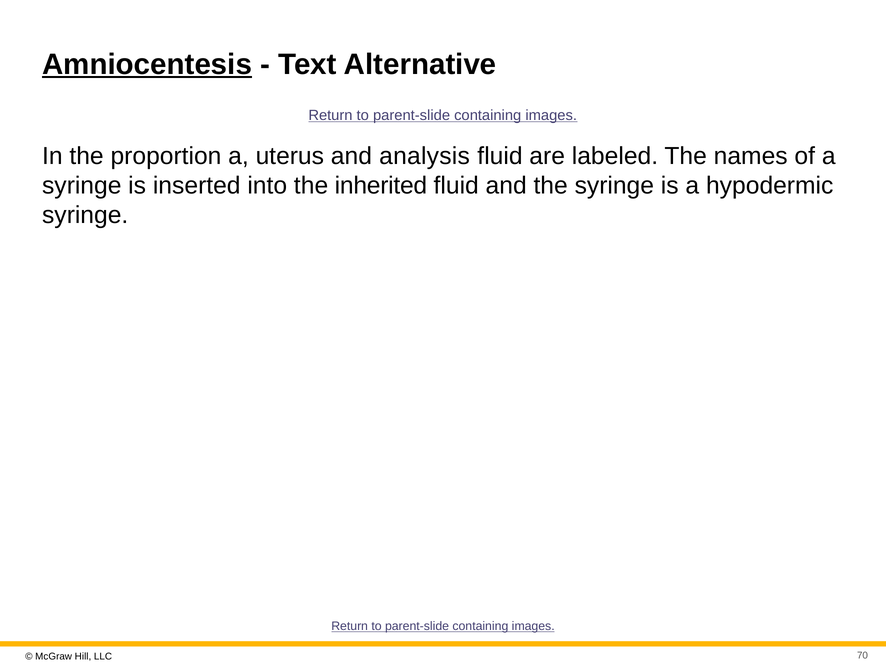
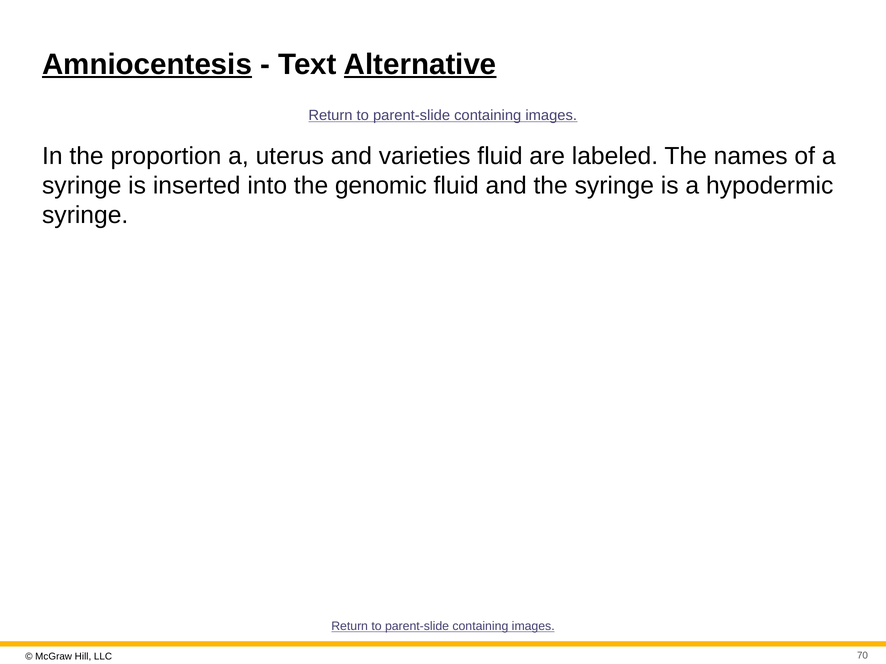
Alternative underline: none -> present (420, 64)
analysis: analysis -> varieties (425, 156)
inherited: inherited -> genomic (381, 186)
